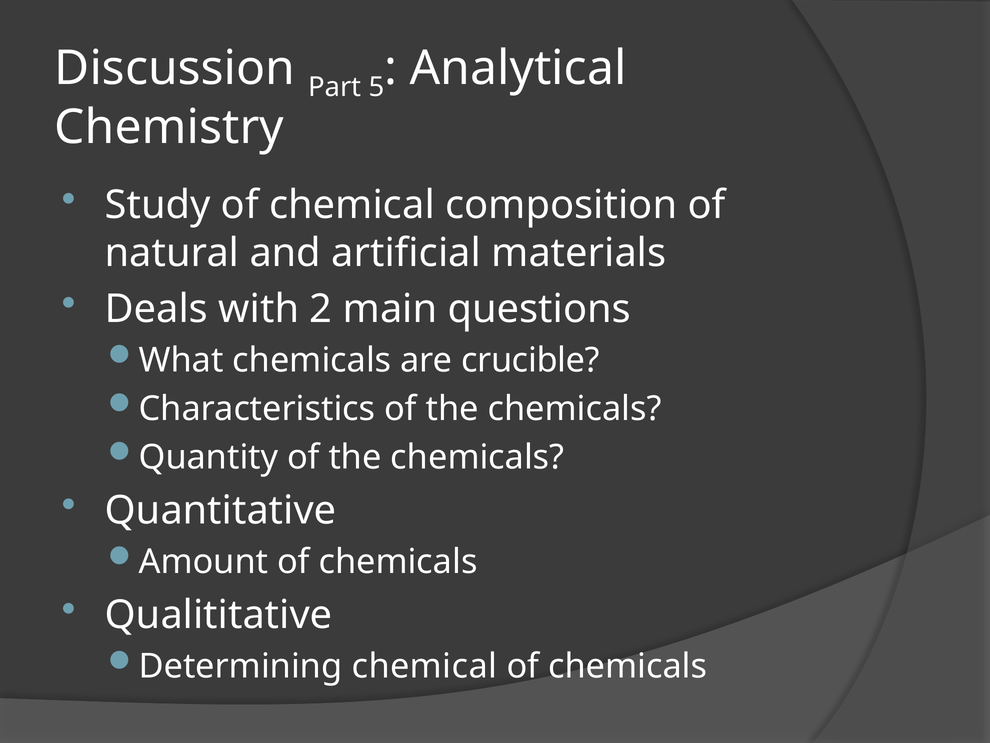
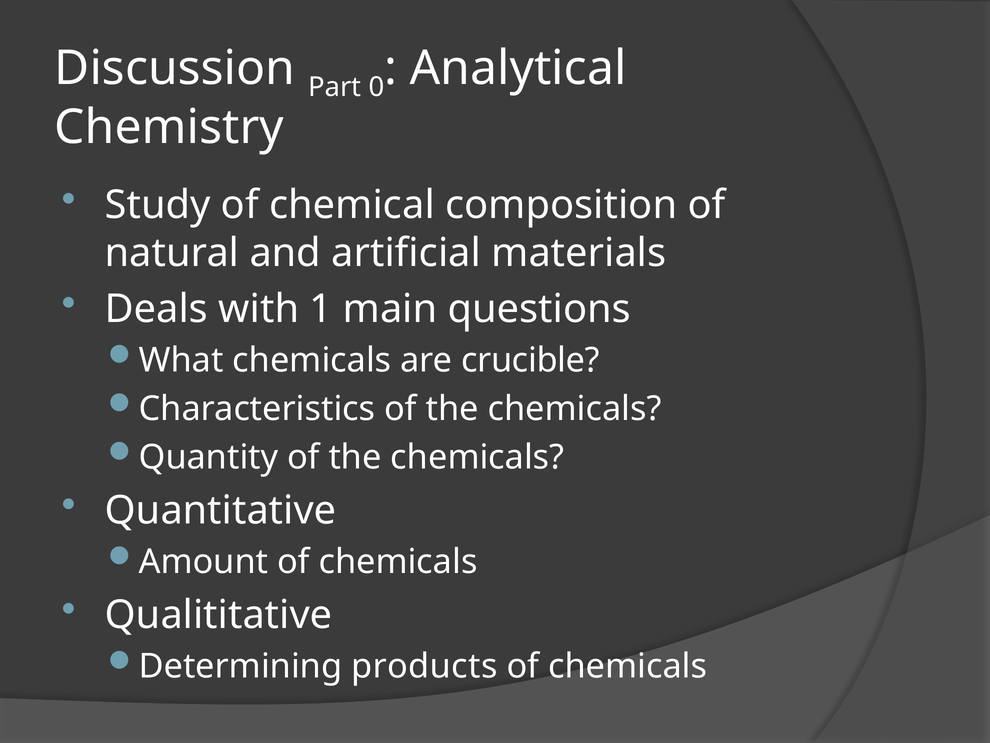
5: 5 -> 0 (376, 87)
2: 2 -> 1 (321, 309)
Determining chemical: chemical -> products (424, 666)
